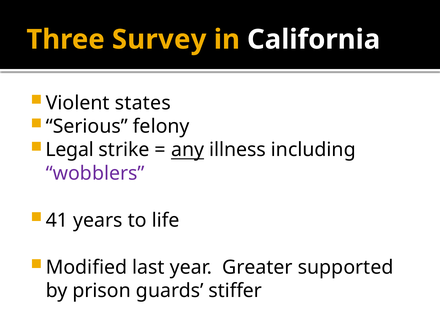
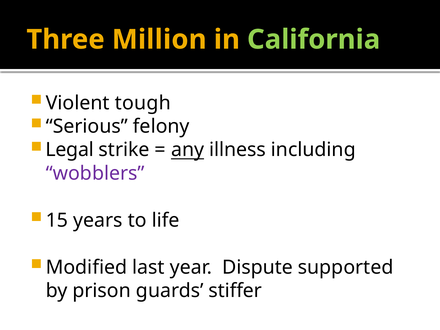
Survey: Survey -> Million (159, 40)
California colour: white -> light green (314, 40)
states: states -> tough (143, 103)
41: 41 -> 15 (57, 220)
Greater: Greater -> Dispute (257, 267)
